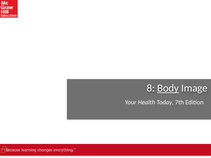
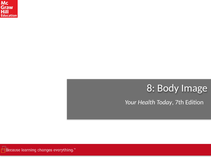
Body underline: present -> none (168, 88)
